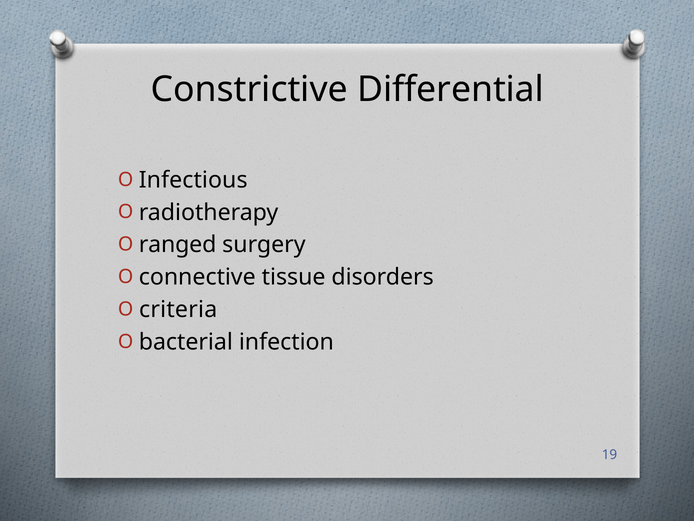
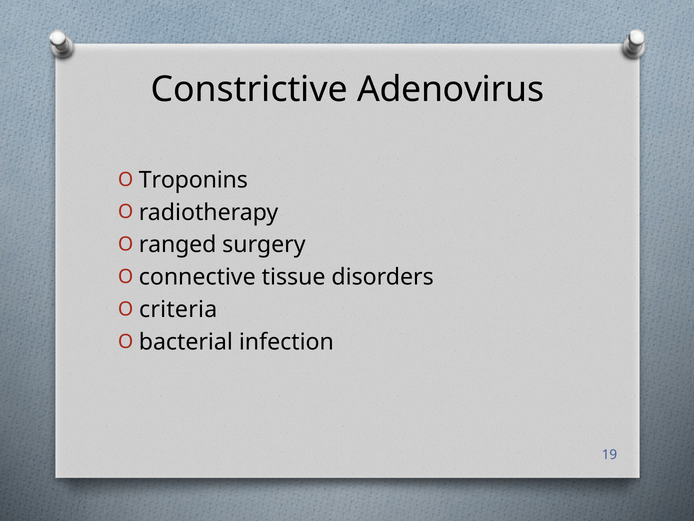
Differential: Differential -> Adenovirus (451, 89)
Infectious: Infectious -> Troponins (193, 180)
